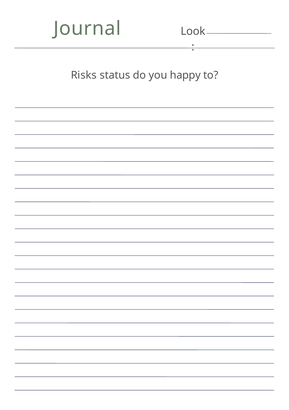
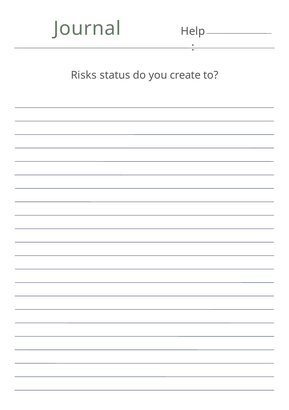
Look: Look -> Help (193, 31)
happy: happy -> create (185, 75)
